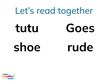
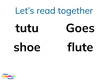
rude: rude -> flute (80, 47)
